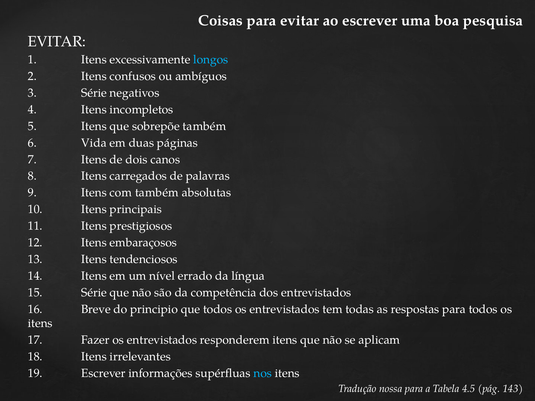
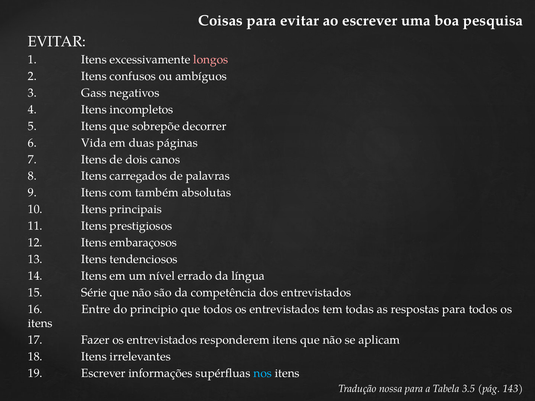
longos colour: light blue -> pink (211, 60)
3 Série: Série -> Gass (94, 93)
sobrepõe também: também -> decorrer (205, 126)
Breve: Breve -> Entre (96, 309)
4.5: 4.5 -> 3.5 (469, 389)
